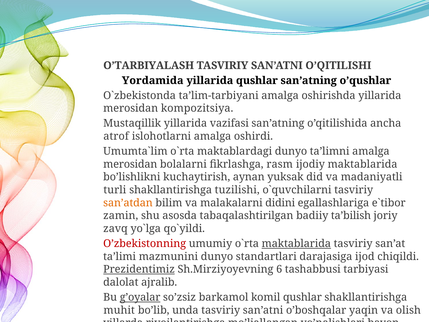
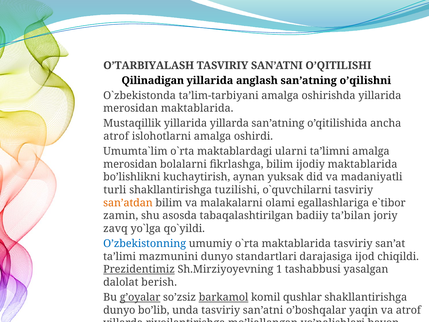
Yordamida: Yordamida -> Qilinadigan (153, 80)
yillarida qushlar: qushlar -> anglash (257, 80)
o’qushlar: o’qushlar -> o’qilishni (365, 80)
merosidan kompozitsiya: kompozitsiya -> maktablarida (197, 108)
yillarida vazifasi: vazifasi -> yillarda (229, 123)
maktablardagi dunyo: dunyo -> ularni (291, 151)
fikrlashga rasm: rasm -> bilim (280, 164)
didini: didini -> olami (280, 203)
ta’bilish: ta’bilish -> ta’bilan (351, 216)
O’zbekistonning colour: red -> blue (145, 243)
maktablarida underline: present -> none (296, 243)
6: 6 -> 1 (279, 269)
tarbiyasi: tarbiyasi -> yasalgan (366, 269)
ajralib: ajralib -> berish (159, 282)
barkamol underline: none -> present (224, 297)
muhit: muhit -> dunyo (119, 310)
va olish: olish -> atrof (408, 310)
